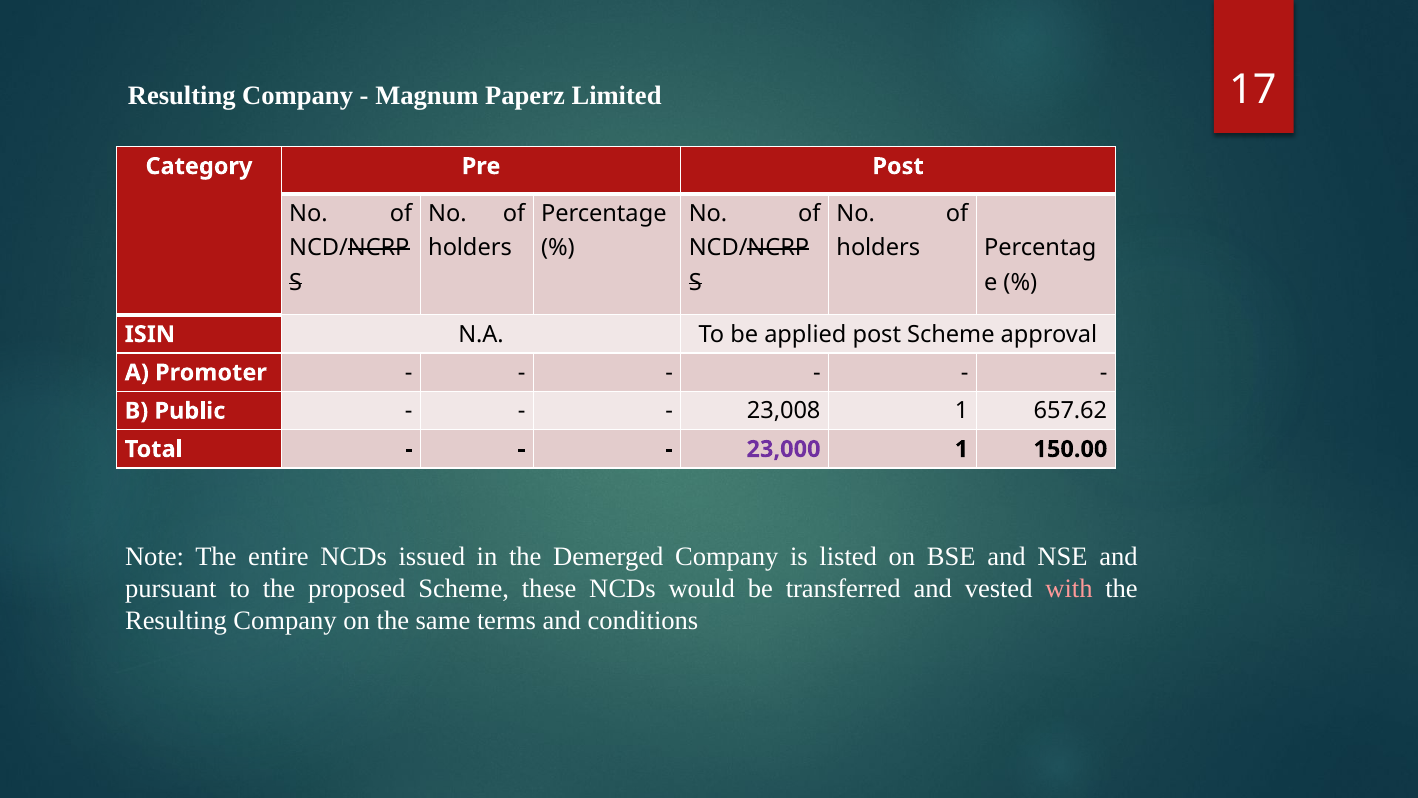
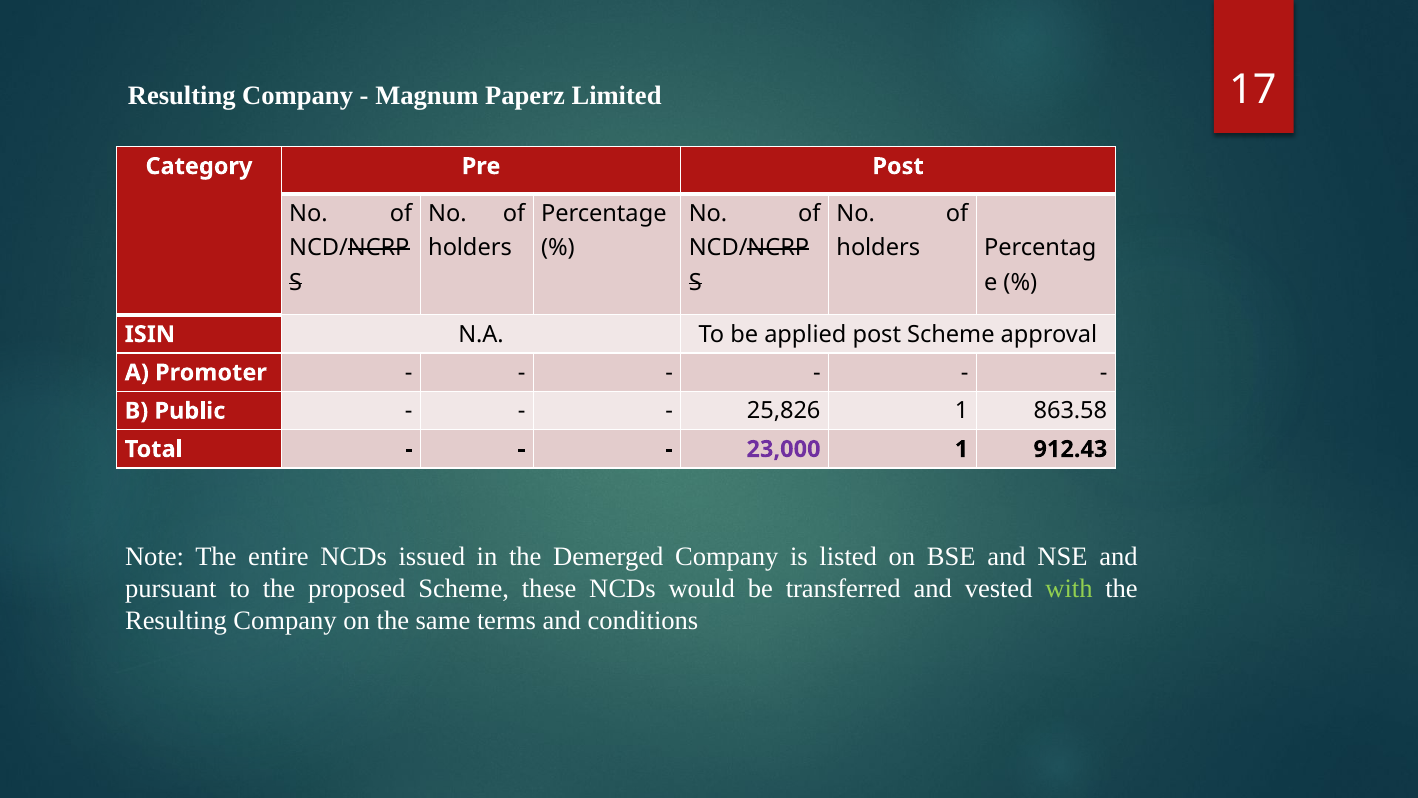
23,008: 23,008 -> 25,826 (784, 411)
657.62: 657.62 -> 863.58 (1070, 411)
150.00: 150.00 -> 912.43 (1070, 449)
with colour: pink -> light green (1069, 589)
